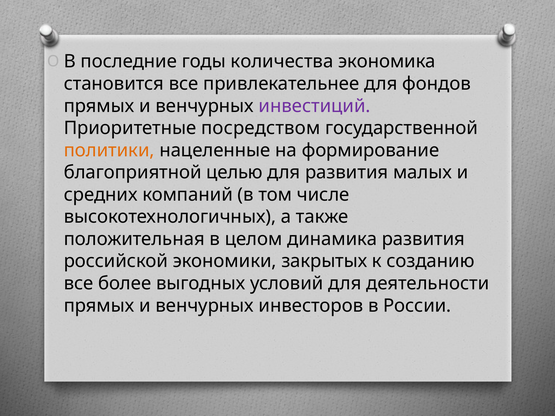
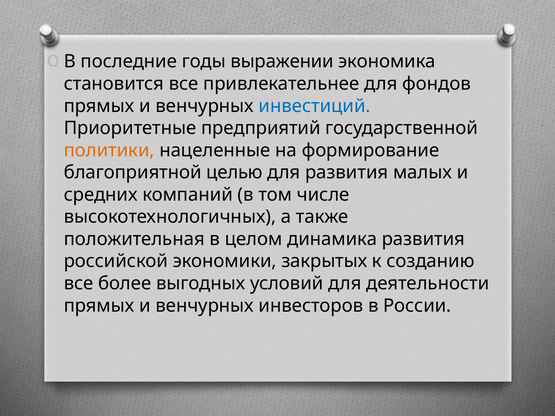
количества: количества -> выражении (282, 62)
инвестиций colour: purple -> blue (315, 106)
посредством: посредством -> предприятий (261, 128)
